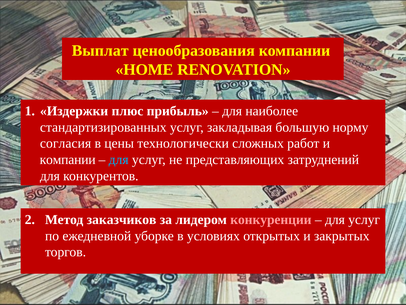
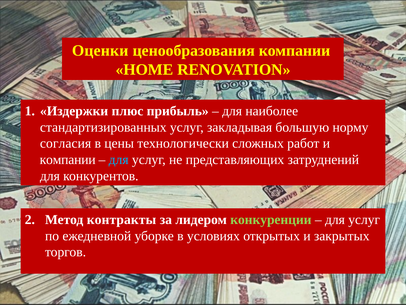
Выплат: Выплат -> Оценки (100, 50)
заказчиков: заказчиков -> контракты (121, 219)
конкуренции colour: pink -> light green (271, 219)
